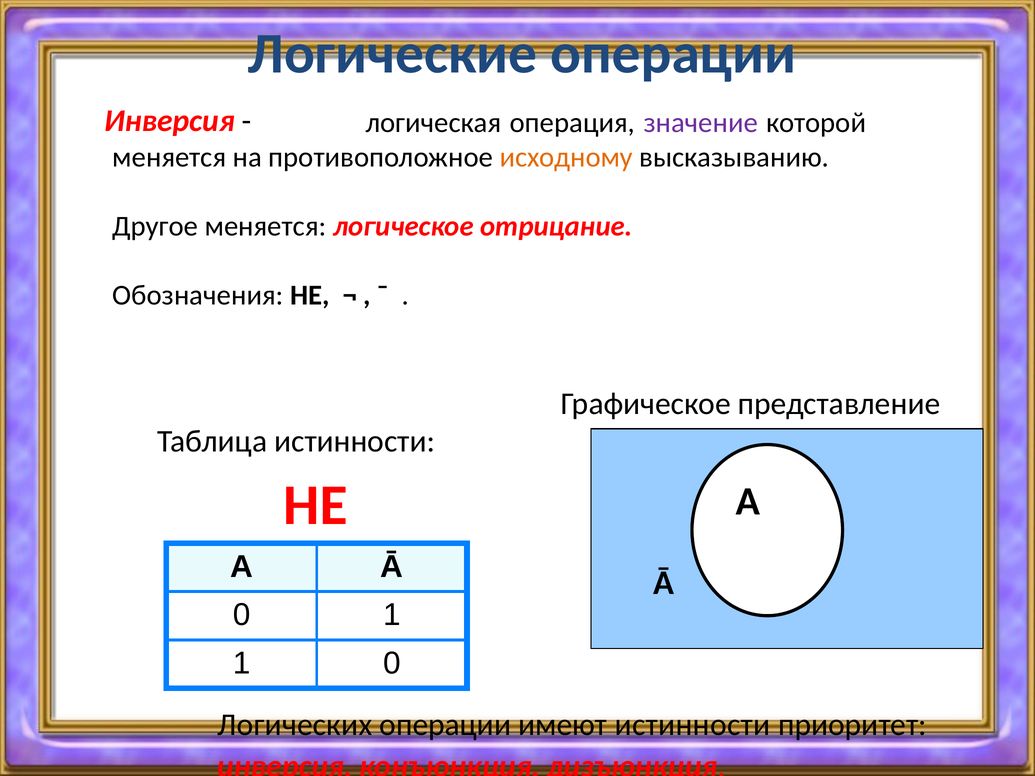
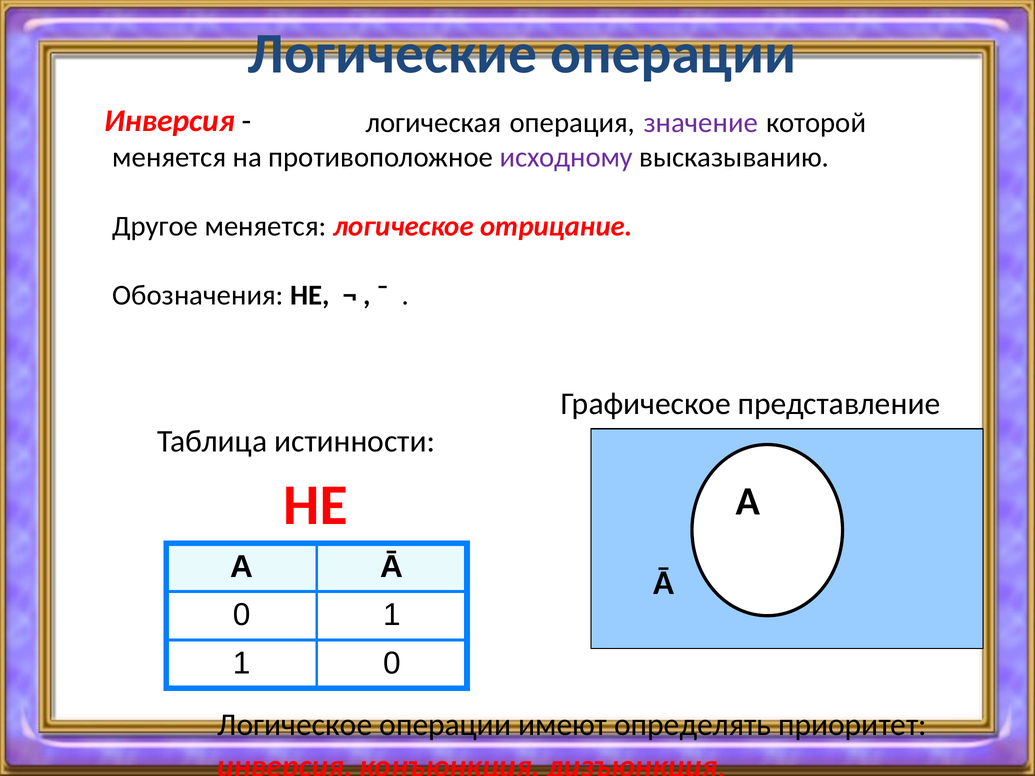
исходному colour: orange -> purple (566, 157)
Логических: Логических -> Логическое (295, 725)
имеют истинности: истинности -> определять (693, 725)
